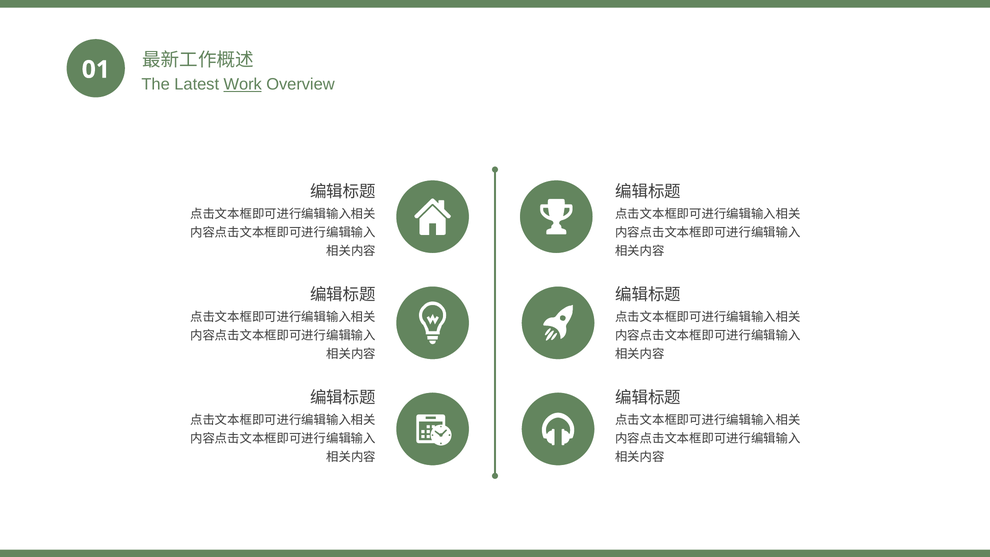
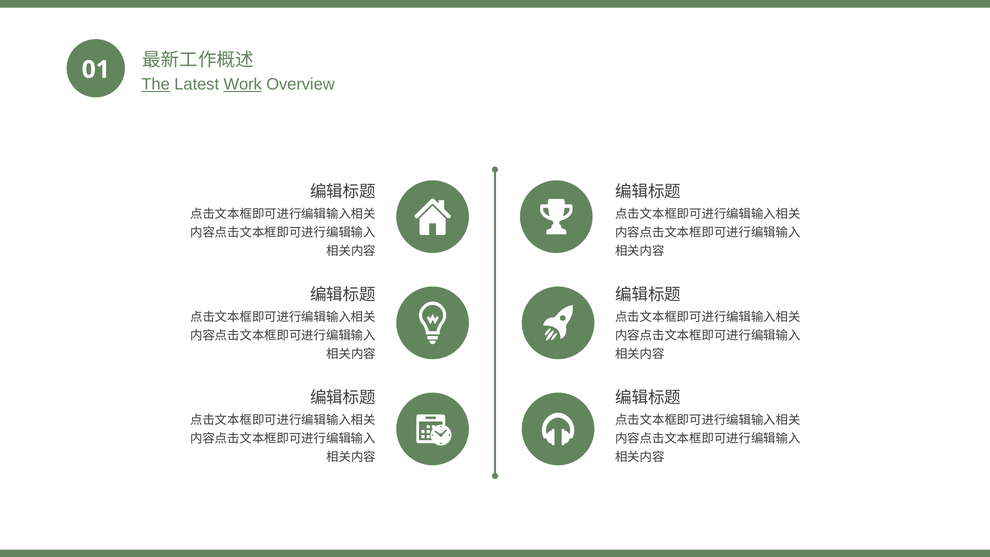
The underline: none -> present (156, 84)
